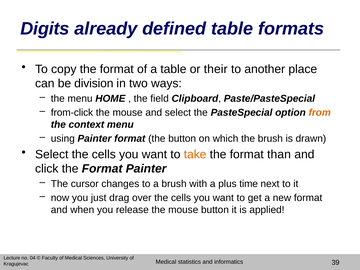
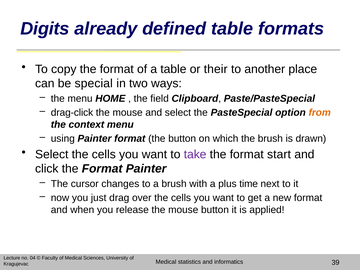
division: division -> special (94, 83)
from-click: from-click -> drag-click (72, 113)
take colour: orange -> purple (195, 154)
than: than -> start (279, 154)
